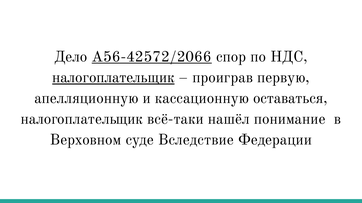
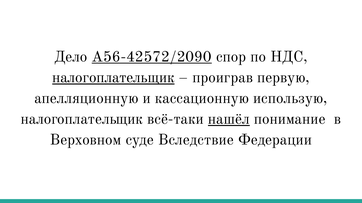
А56-42572/2066: А56-42572/2066 -> А56-42572/2090 (152, 57)
оставаться: оставаться -> использую (290, 99)
нашёл underline: none -> present (229, 119)
